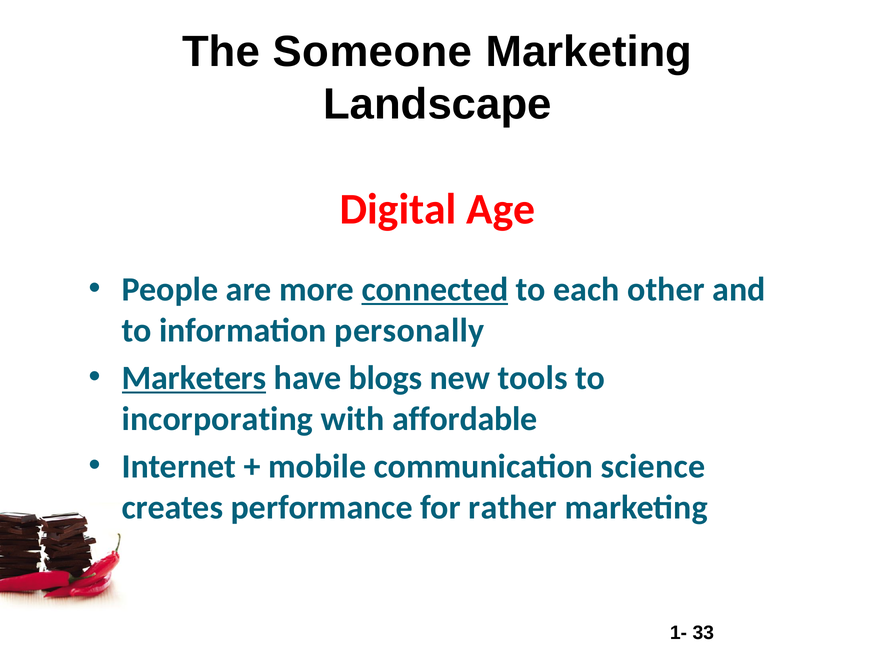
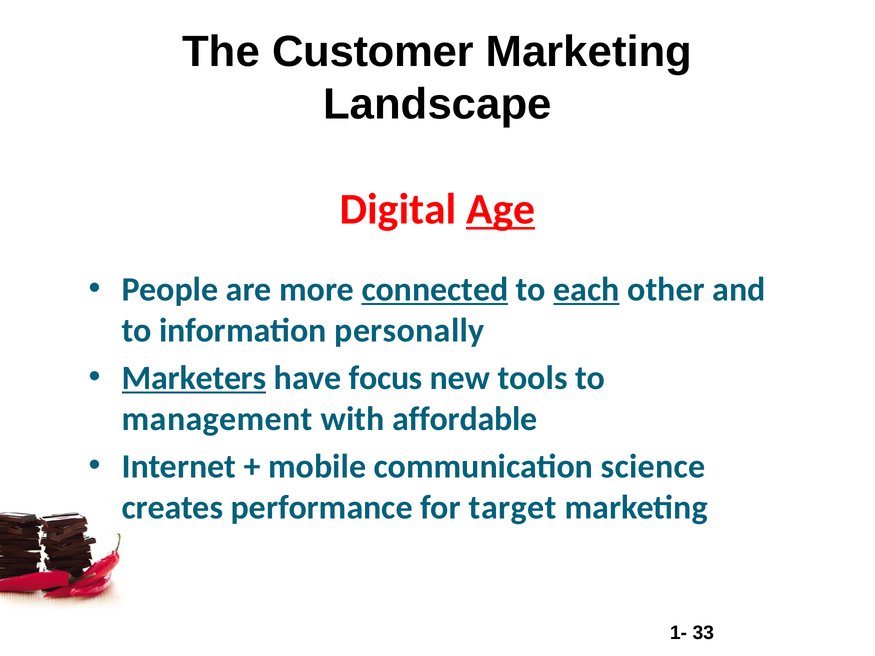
Someone: Someone -> Customer (373, 52)
Age underline: none -> present (501, 209)
each underline: none -> present (587, 290)
blogs: blogs -> focus (386, 378)
incorporating: incorporating -> management (217, 419)
rather: rather -> target (513, 508)
